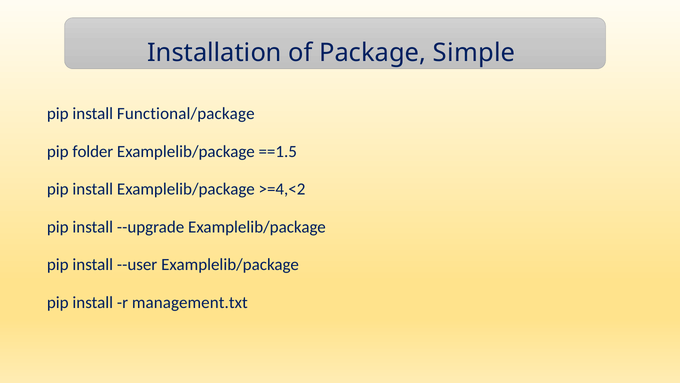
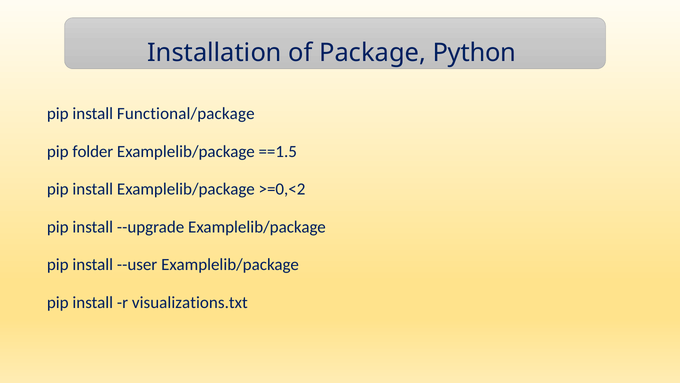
Simple: Simple -> Python (474, 53)
>=4,<2: >=4,<2 -> >=0,<2 (282, 189)
management.txt: management.txt -> visualizations.txt (190, 302)
